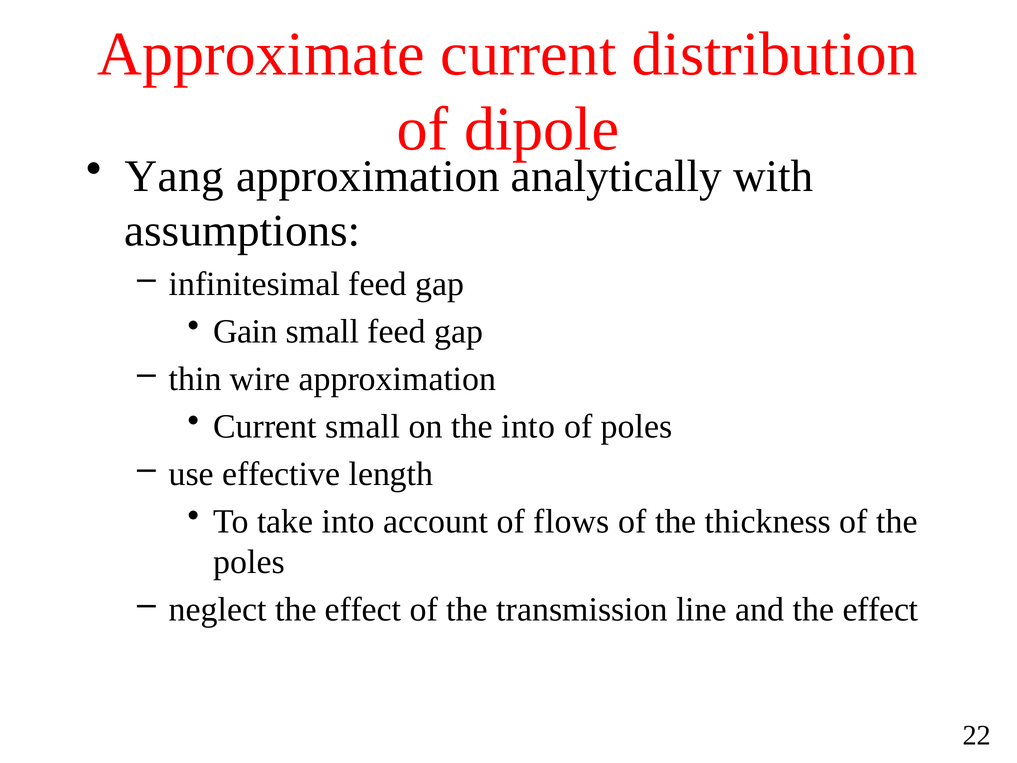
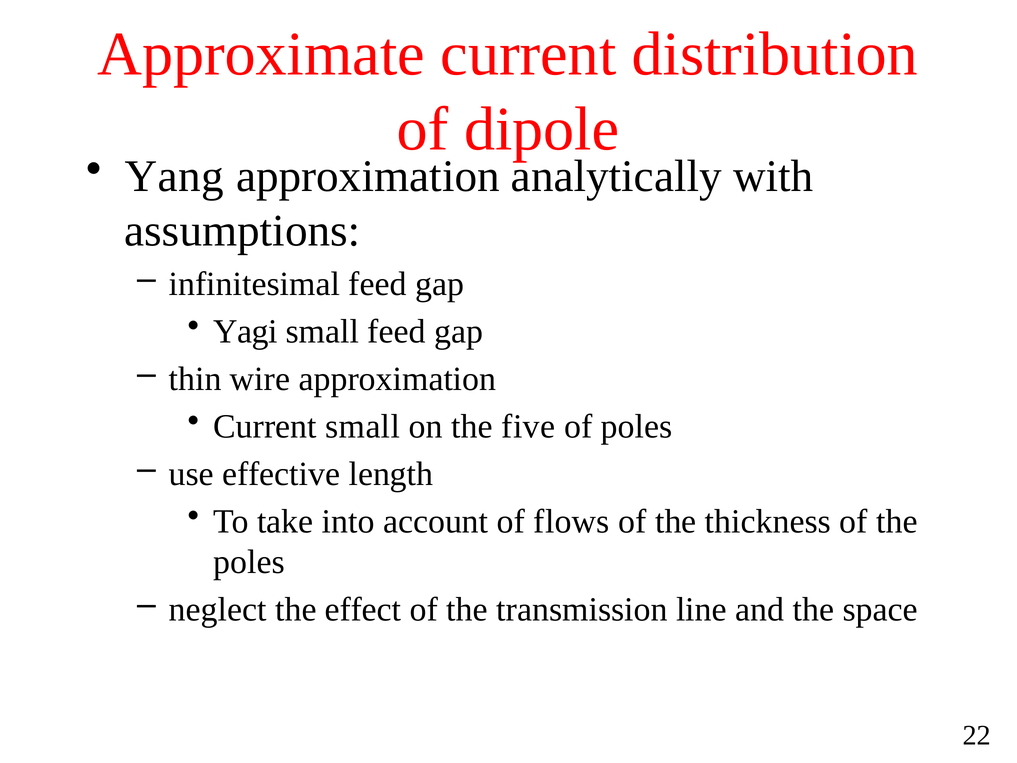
Gain: Gain -> Yagi (245, 332)
the into: into -> five (528, 427)
and the effect: effect -> space (880, 610)
